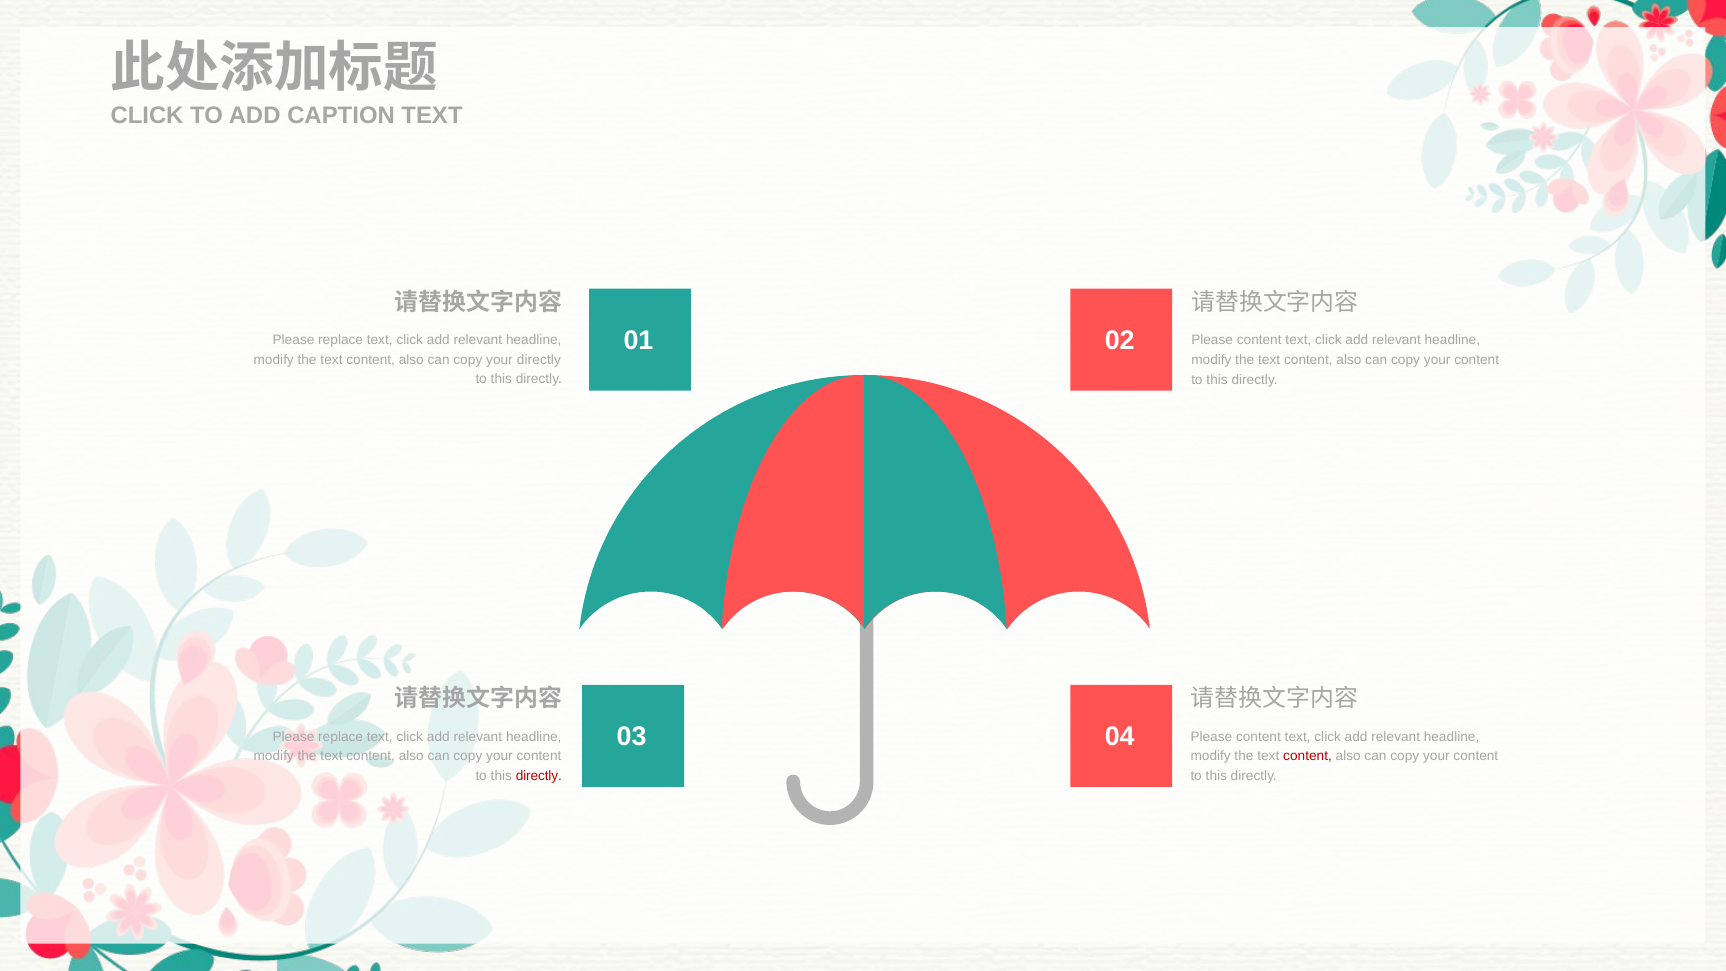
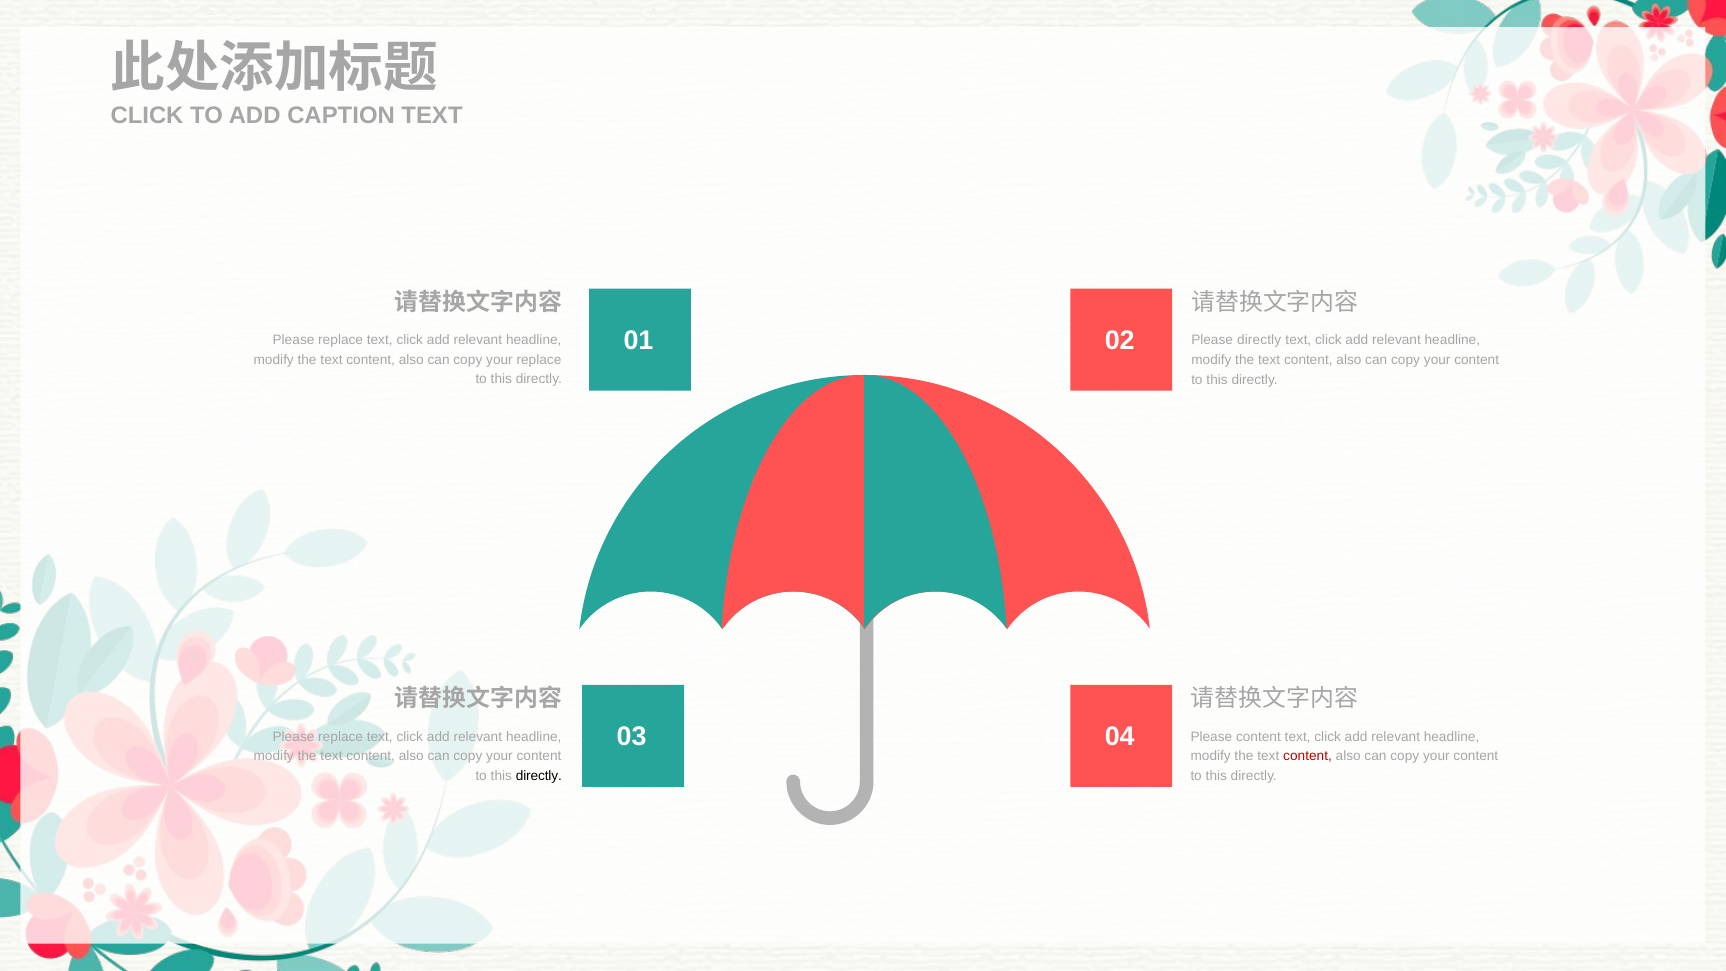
content: content -> directly (1259, 340)
your directly: directly -> replace (539, 360)
directly colour: red -> black (539, 776)
